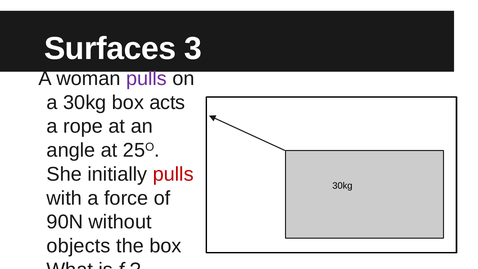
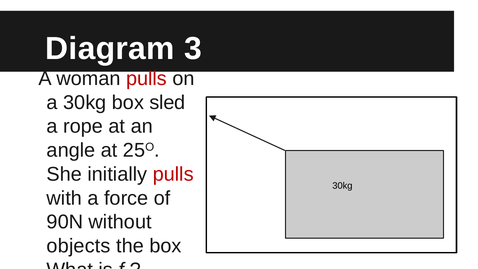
Surfaces: Surfaces -> Diagram (110, 49)
pulls colour: purple -> red (146, 79)
acts: acts -> sled (167, 102)
